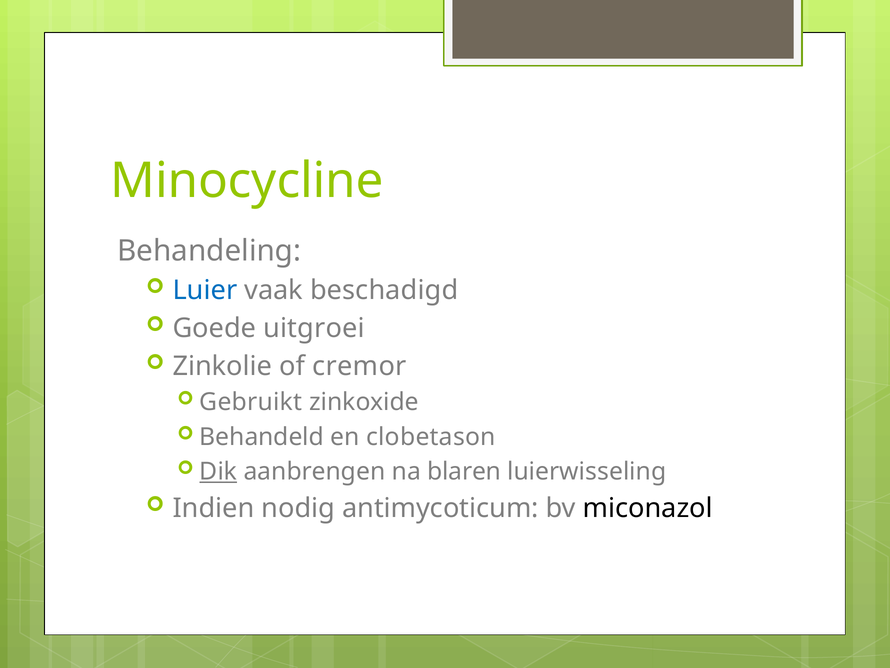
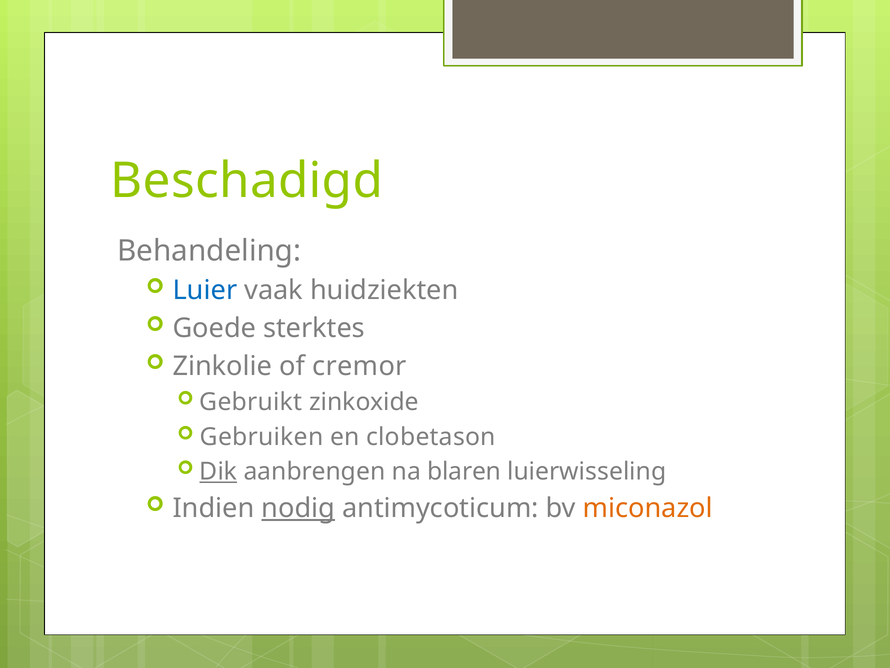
Minocycline: Minocycline -> Beschadigd (247, 181)
beschadigd: beschadigd -> huidziekten (384, 290)
uitgroei: uitgroei -> sterktes (314, 328)
Behandeld: Behandeld -> Gebruiken (262, 437)
nodig underline: none -> present (298, 508)
miconazol colour: black -> orange (648, 508)
